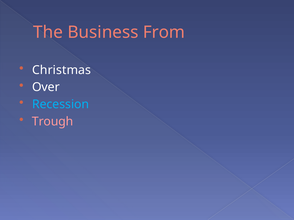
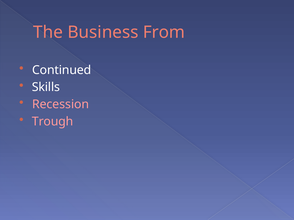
Christmas: Christmas -> Continued (62, 70)
Over: Over -> Skills (46, 87)
Recession colour: light blue -> pink (61, 104)
